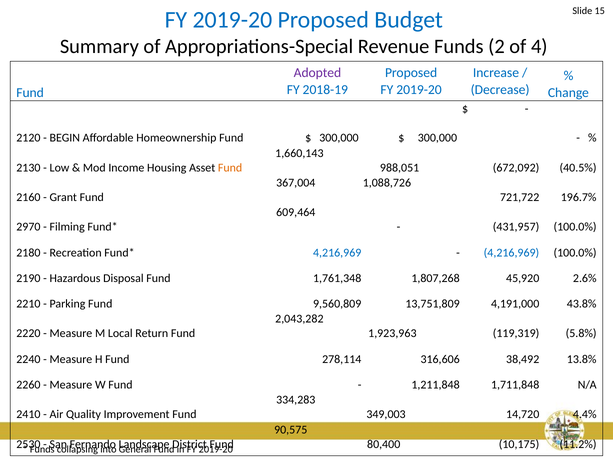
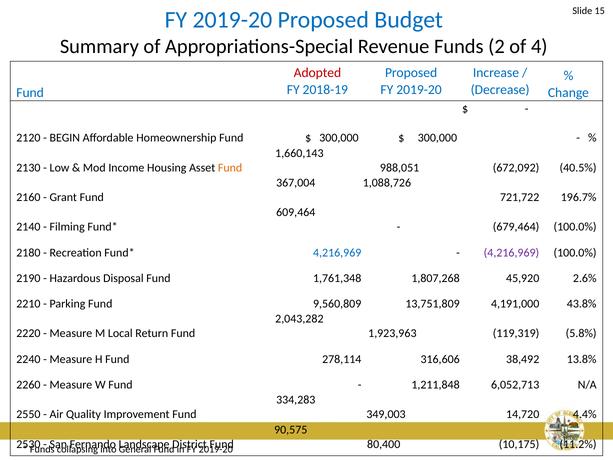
Adopted colour: purple -> red (317, 73)
2970: 2970 -> 2140 (28, 227)
431,957: 431,957 -> 679,464 (516, 227)
4,216,969 colour: blue -> purple (511, 252)
1,711,848: 1,711,848 -> 6,052,713 (515, 385)
2410: 2410 -> 2550 (28, 414)
